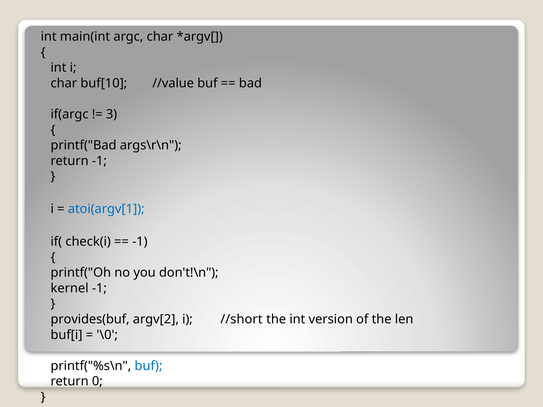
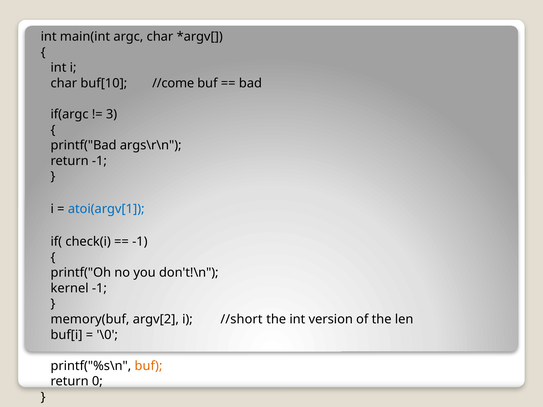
//value: //value -> //come (173, 83)
provides(buf: provides(buf -> memory(buf (90, 319)
buf colour: blue -> orange (149, 366)
